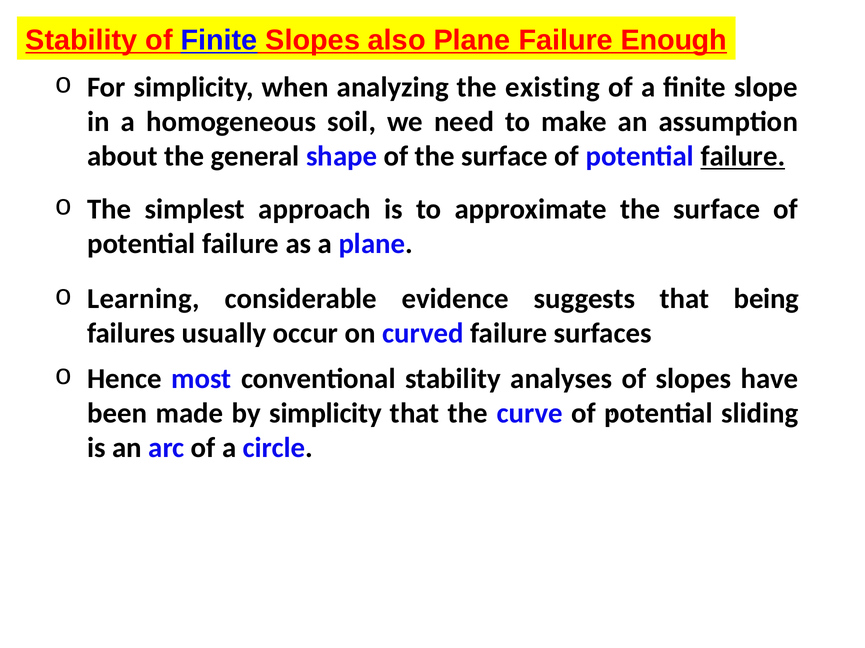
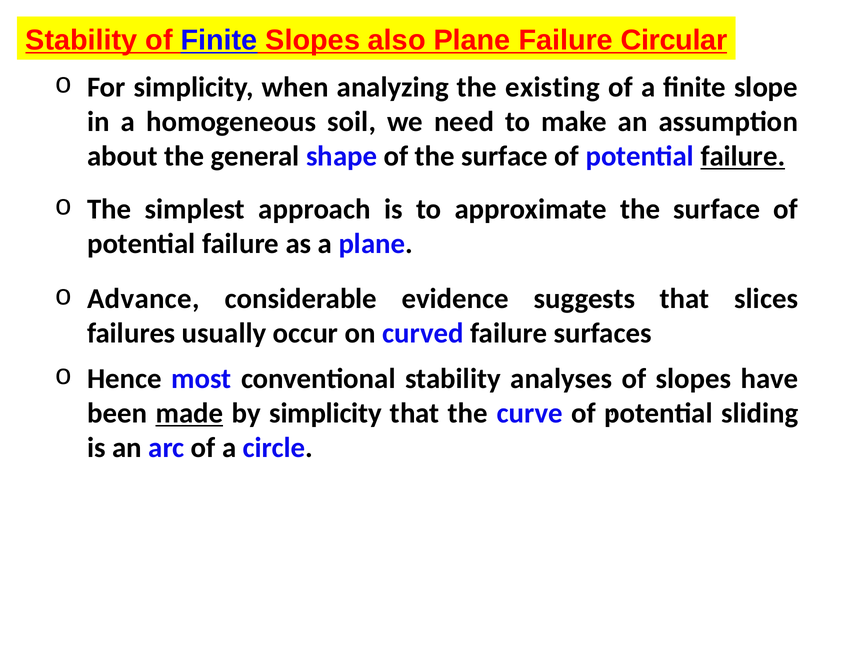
Enough: Enough -> Circular (674, 40)
Learning: Learning -> Advance (143, 299)
being: being -> slices (766, 299)
made underline: none -> present (189, 414)
